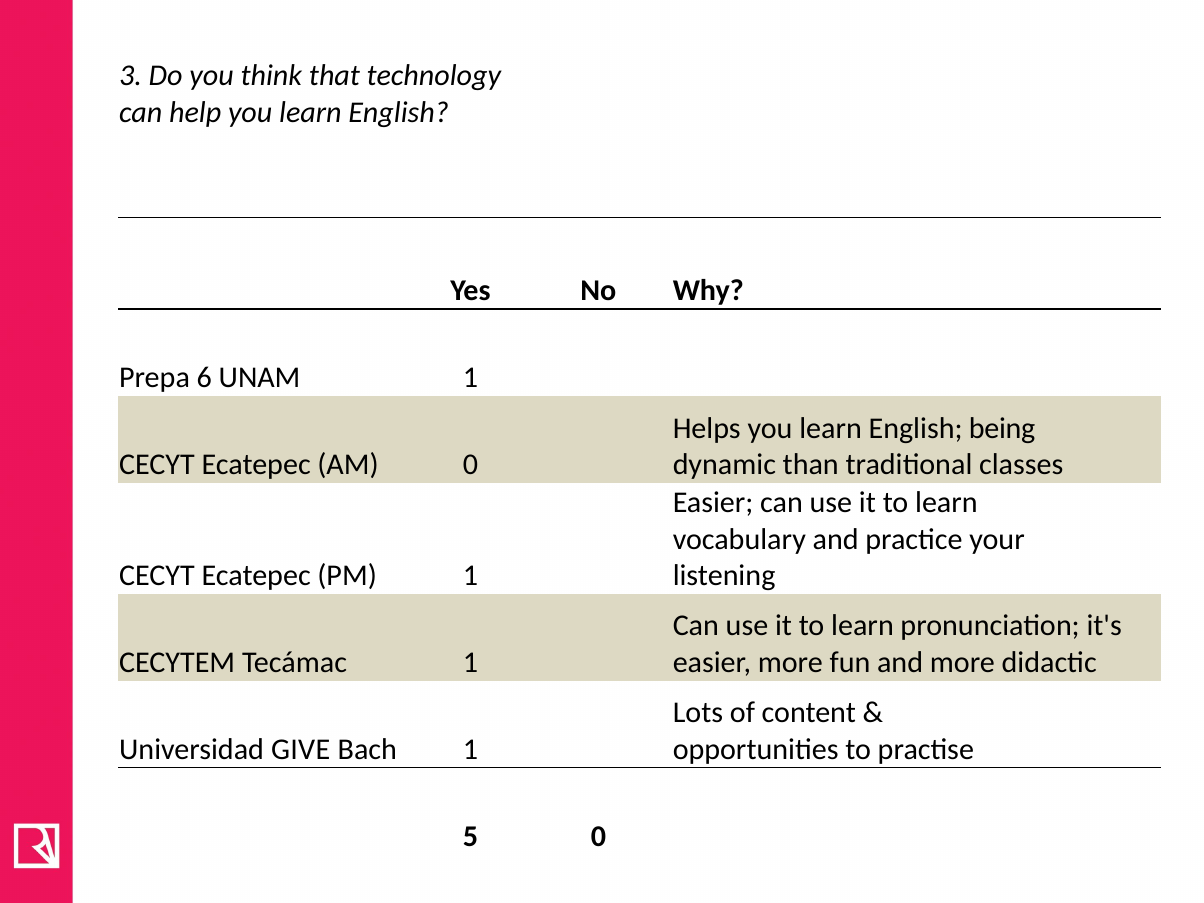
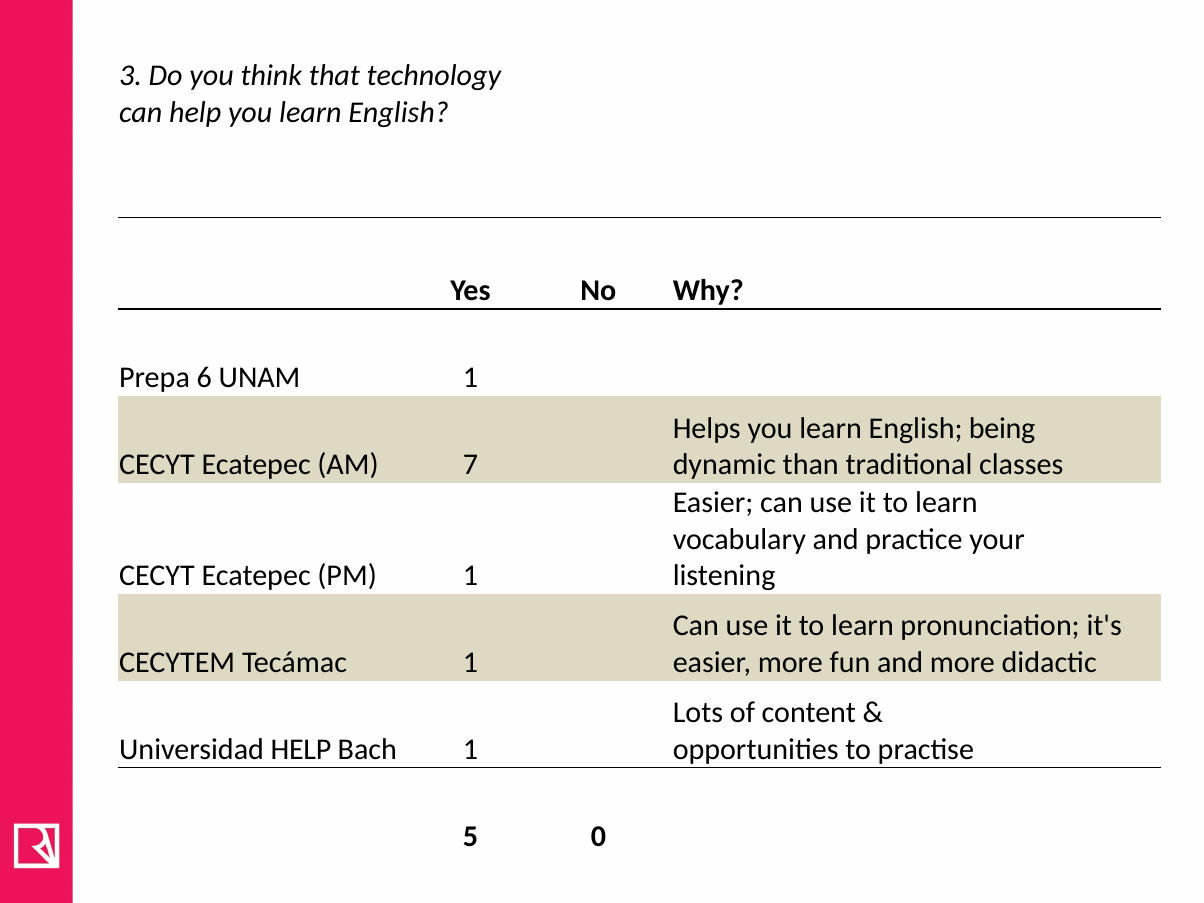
AM 0: 0 -> 7 (470, 465)
Universidad GIVE: GIVE -> HELP (301, 750)
